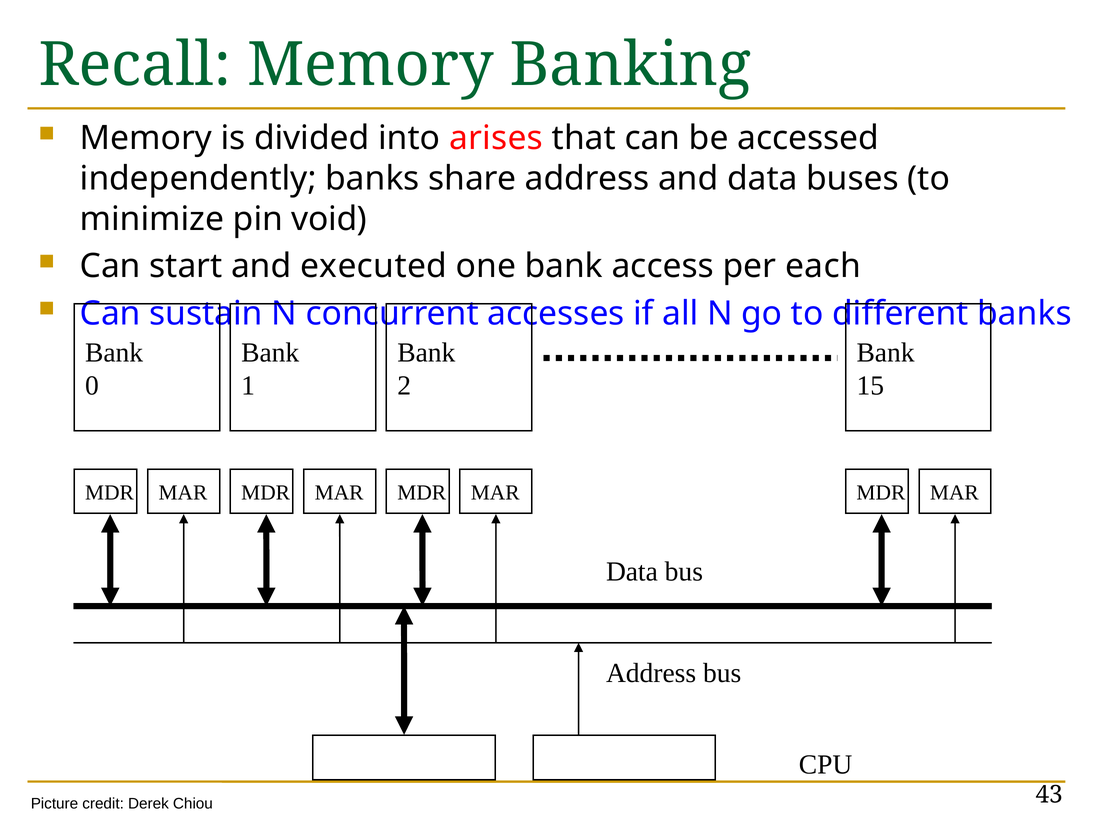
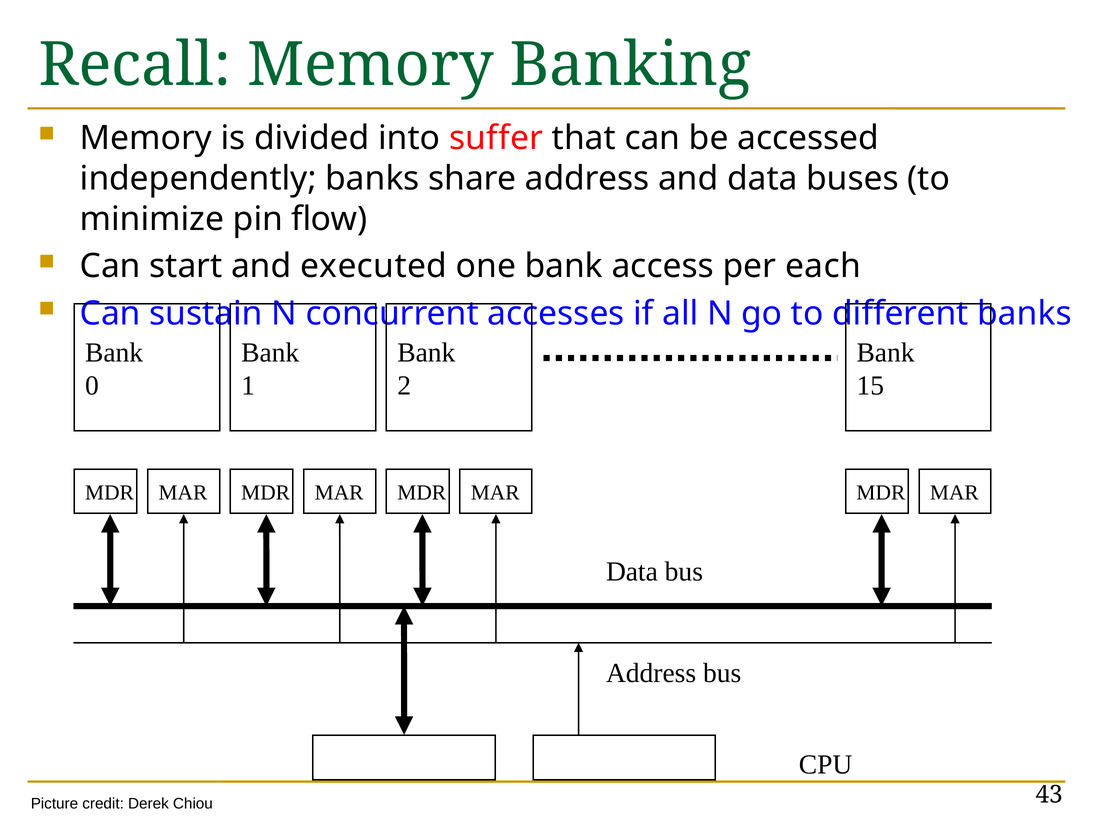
arises: arises -> suffer (496, 138)
void: void -> flow (329, 219)
